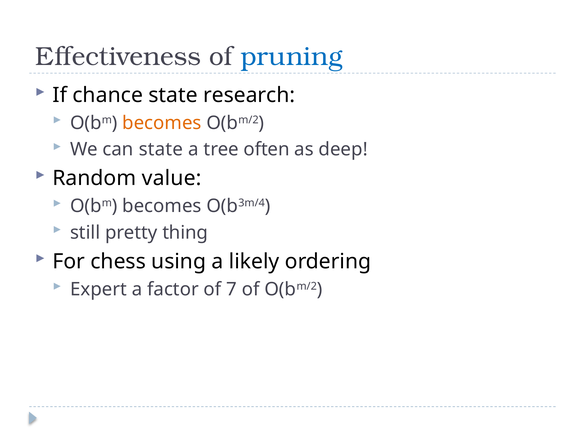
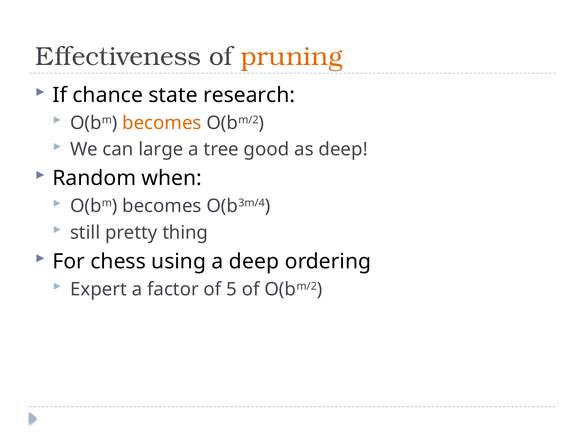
pruning colour: blue -> orange (291, 56)
can state: state -> large (161, 149)
often: often -> good (267, 149)
value: value -> when (172, 178)
a likely: likely -> deep (254, 261)
7: 7 -> 5 (232, 289)
